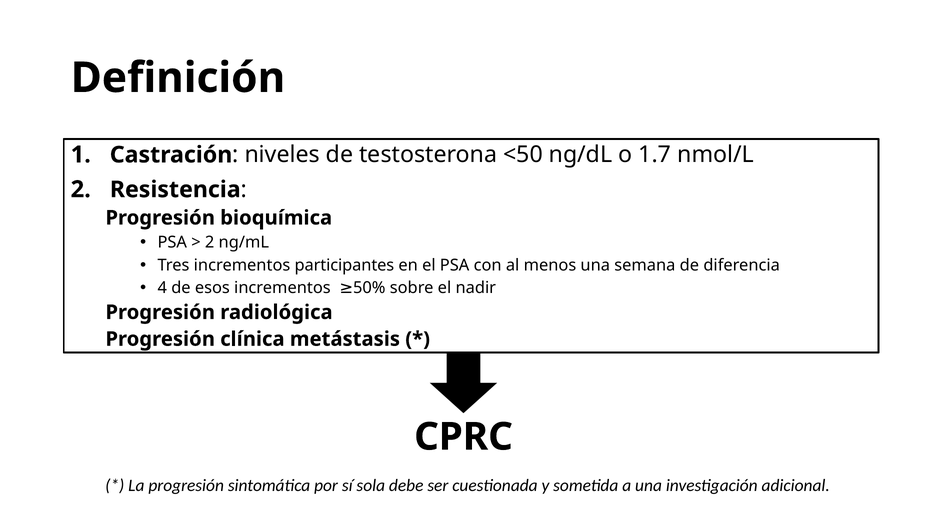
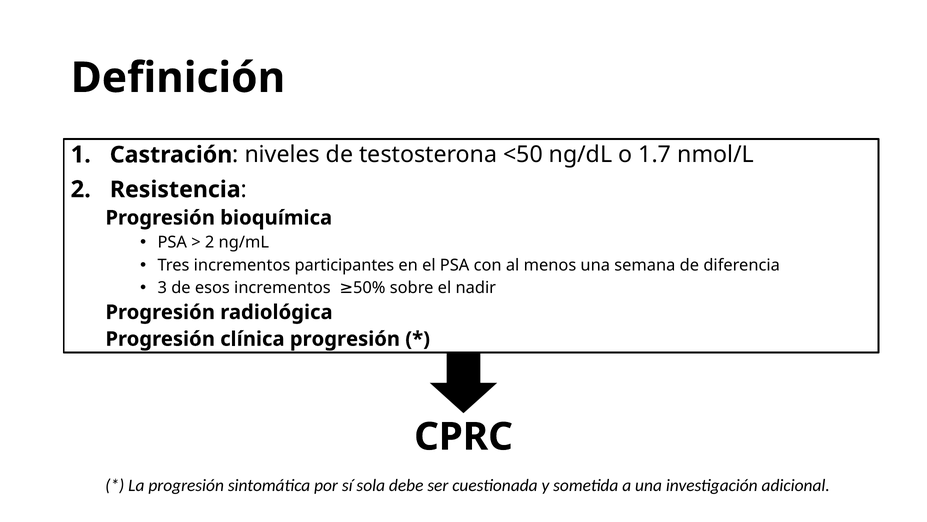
4: 4 -> 3 (162, 287)
clínica metástasis: metástasis -> progresión (345, 339)
